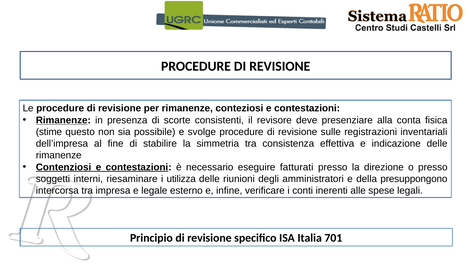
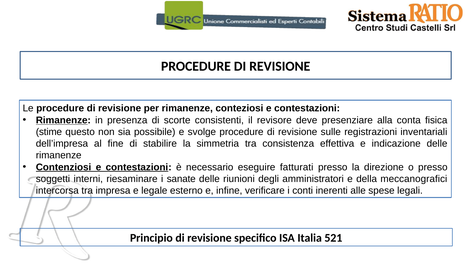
utilizza: utilizza -> sanate (181, 179)
presuppongono: presuppongono -> meccanografici (414, 179)
701: 701 -> 521 (333, 238)
